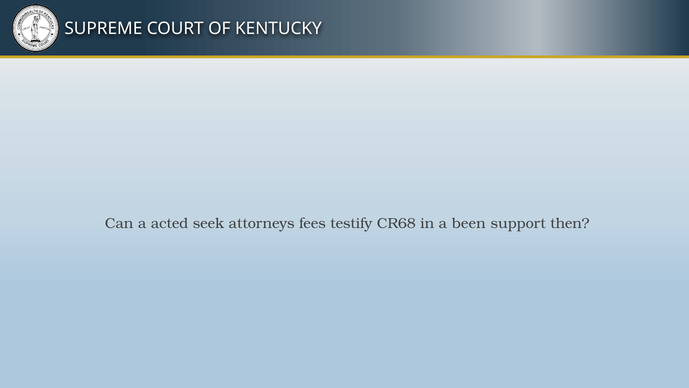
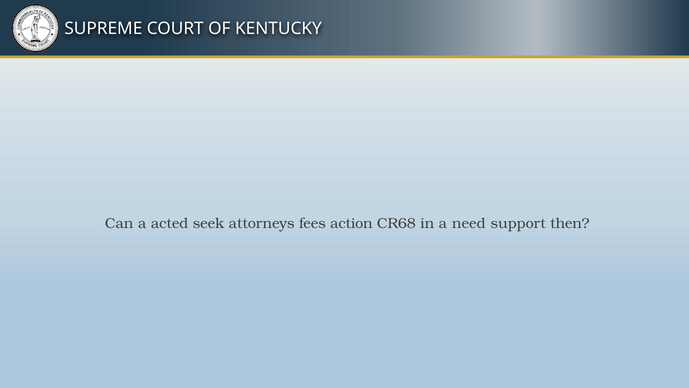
testify: testify -> action (351, 223)
been: been -> need (469, 223)
